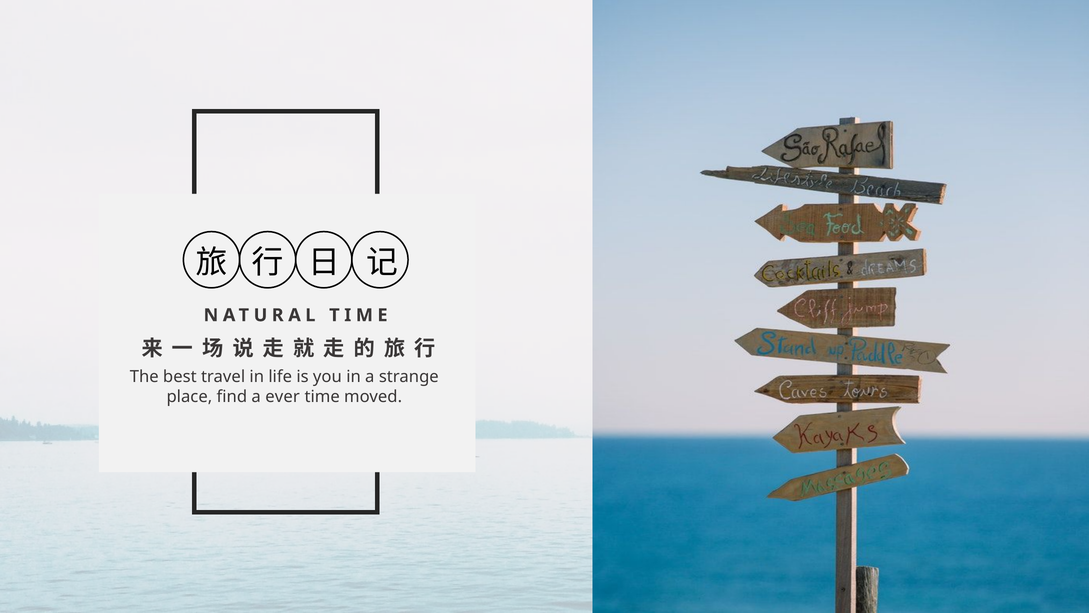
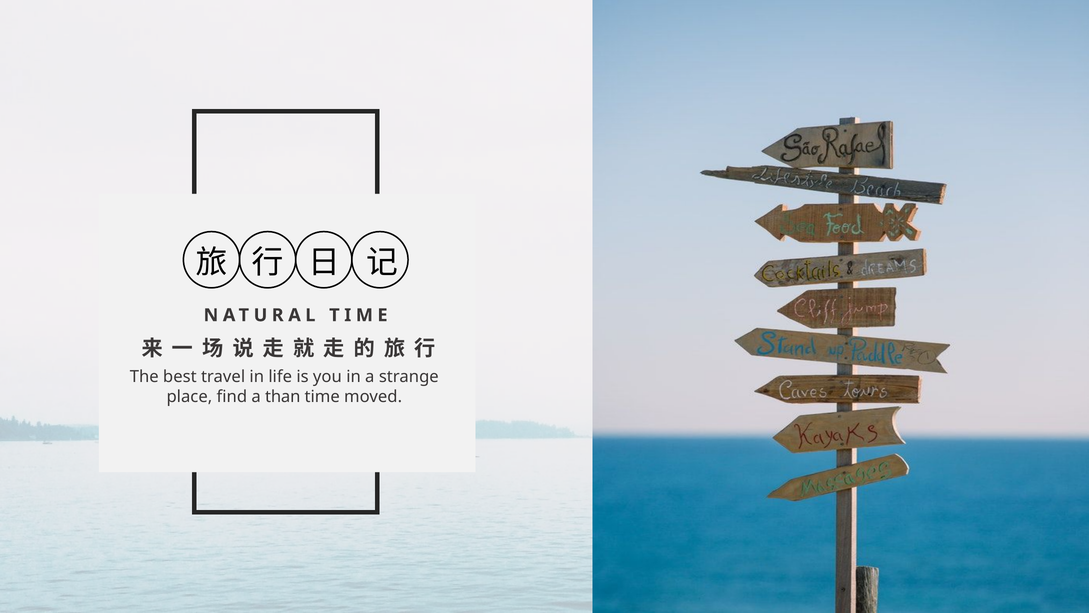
ever: ever -> than (283, 396)
